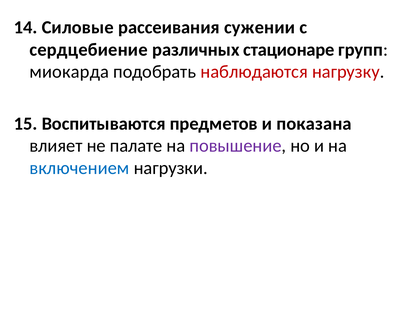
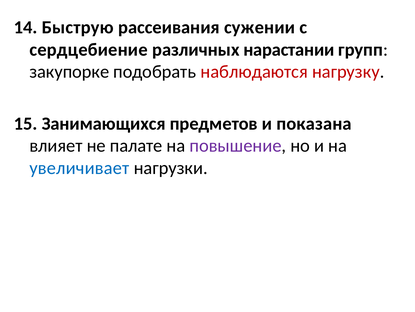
Силовые: Силовые -> Быструю (78, 27)
стационаре: стационаре -> нарастании (289, 50)
миокарда: миокарда -> закупорке (69, 72)
Воспитываются: Воспитываются -> Занимающихся (104, 123)
включением: включением -> увеличивает (79, 168)
